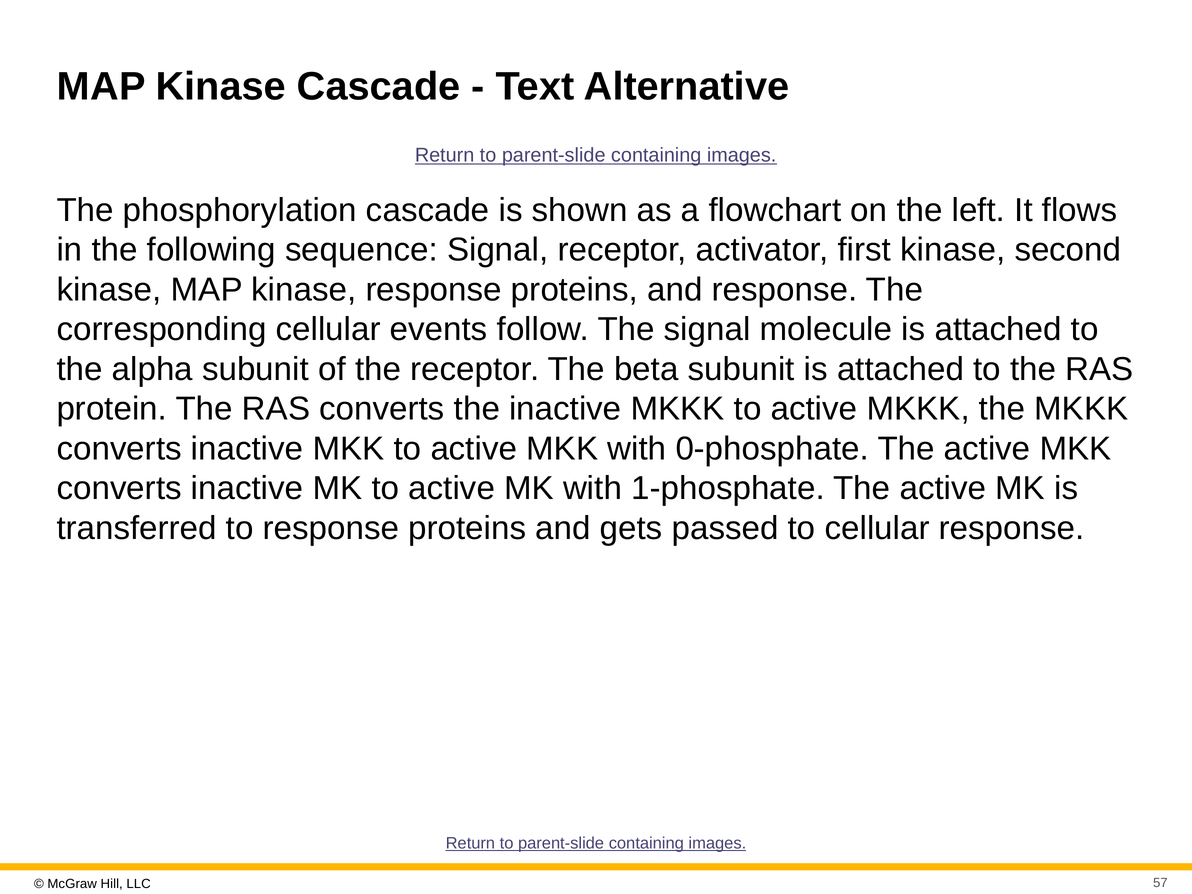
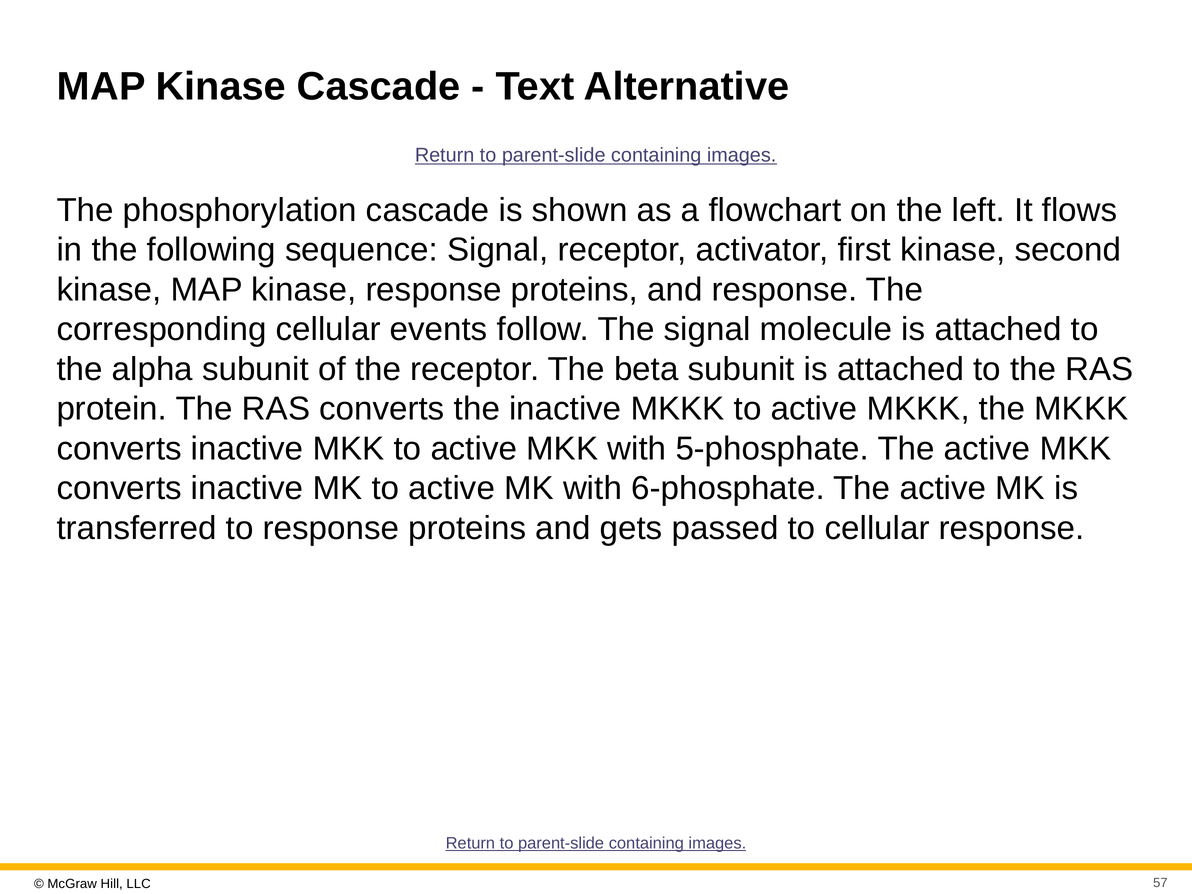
0-phosphate: 0-phosphate -> 5-phosphate (772, 449)
1-phosphate: 1-phosphate -> 6-phosphate (728, 489)
